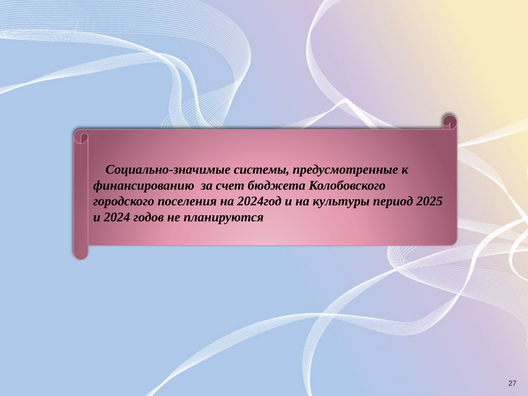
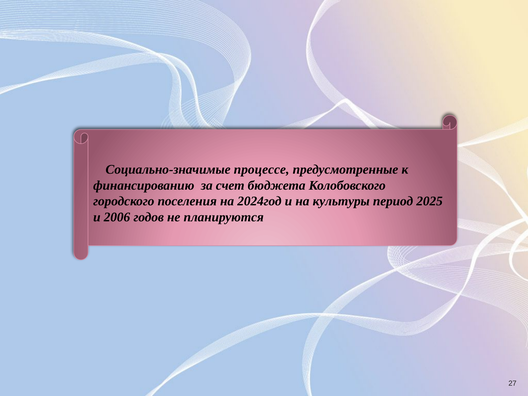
системы: системы -> процессе (262, 170)
2024: 2024 -> 2006 (117, 217)
